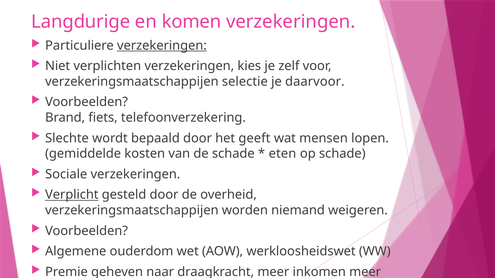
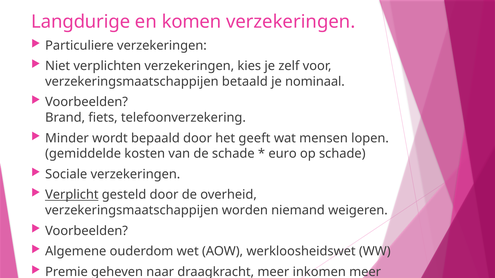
verzekeringen underline: present -> none (162, 46)
selectie: selectie -> betaald (245, 82)
daarvoor: daarvoor -> nominaal (315, 82)
Slechte: Slechte -> Minder (67, 138)
eten: eten -> euro (283, 154)
